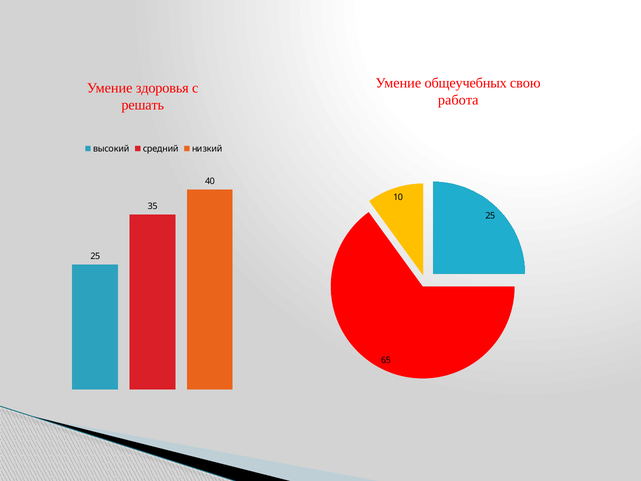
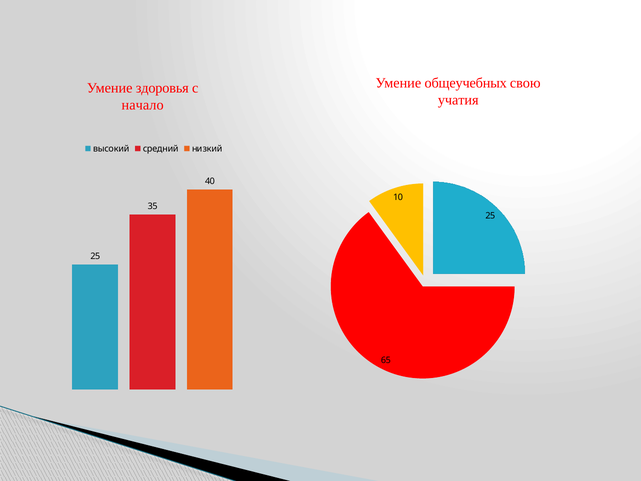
работа: работа -> учатия (458, 100)
решать: решать -> начало (143, 105)
